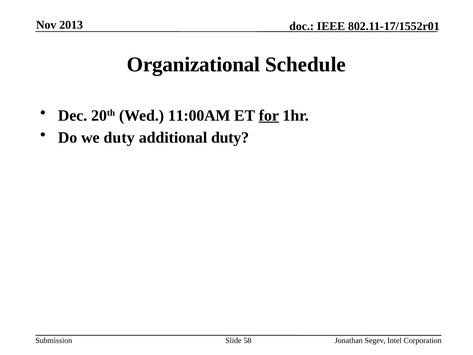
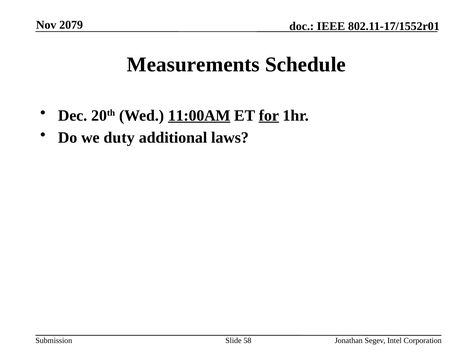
2013: 2013 -> 2079 (71, 25)
Organizational: Organizational -> Measurements (193, 64)
11:00AM underline: none -> present (199, 115)
additional duty: duty -> laws (230, 137)
